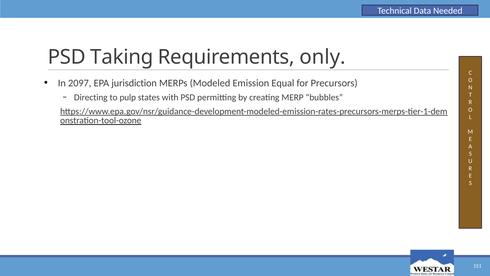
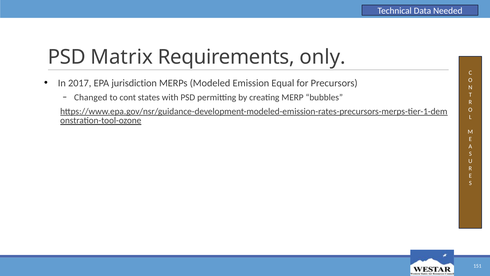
Taking: Taking -> Matrix (122, 57)
2097: 2097 -> 2017 (80, 83)
Directing: Directing -> Changed (91, 97)
pulp: pulp -> cont (128, 97)
